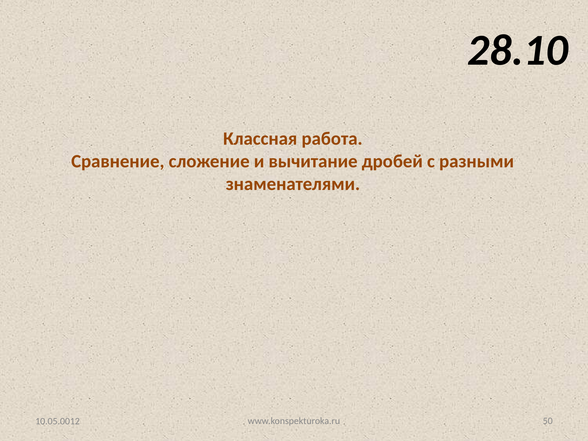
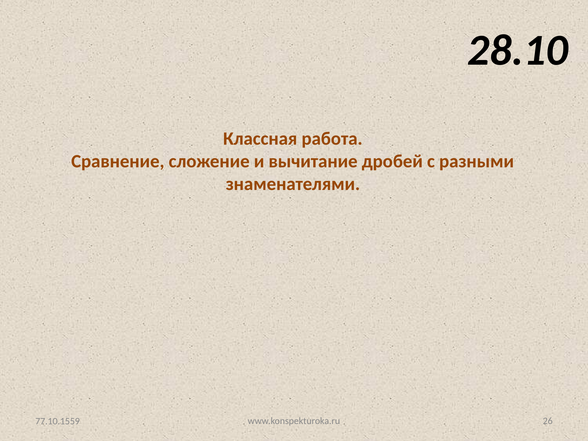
50: 50 -> 26 (548, 421)
10.05.0012: 10.05.0012 -> 77.10.1559 (58, 421)
